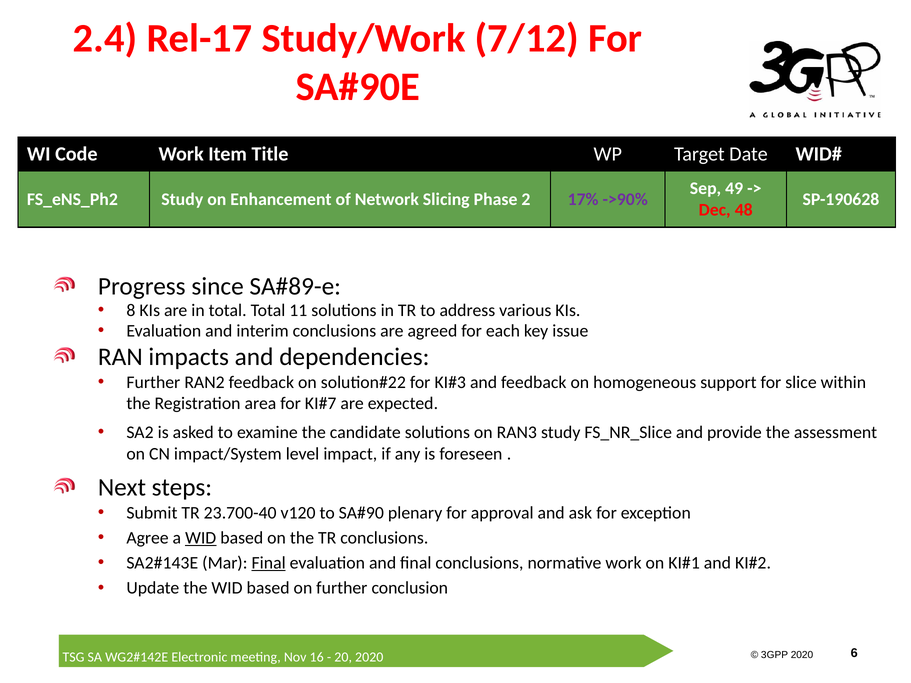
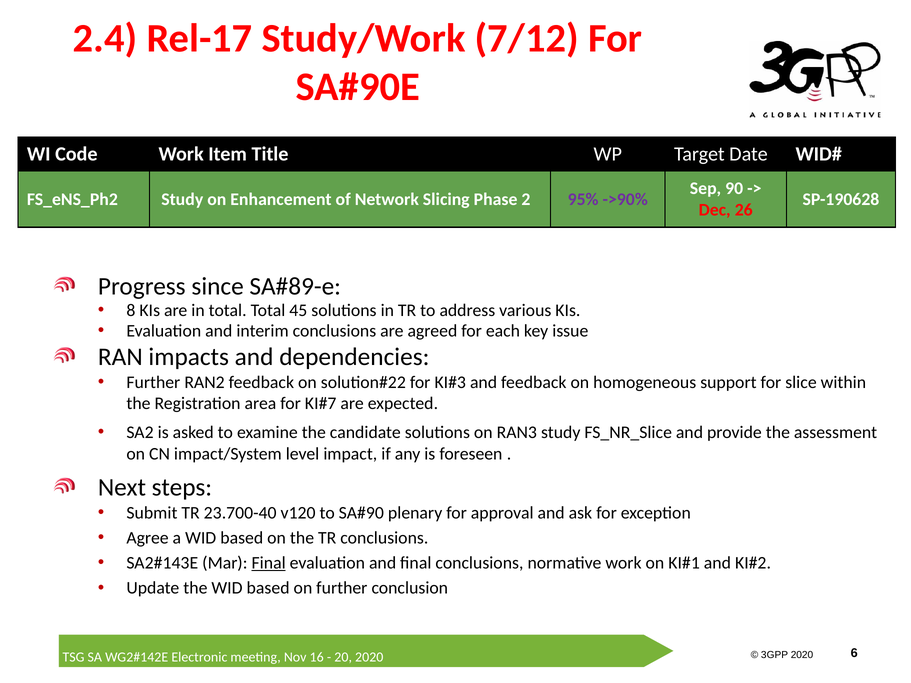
49: 49 -> 90 (734, 189)
17%: 17% -> 95% (583, 199)
48: 48 -> 26 (744, 210)
11: 11 -> 45 (298, 311)
WID underline: present -> none (201, 538)
